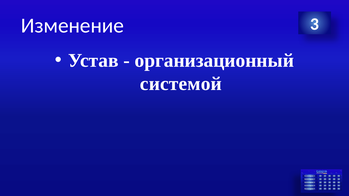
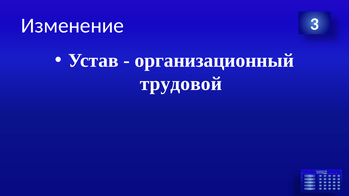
системой: системой -> трудовой (181, 84)
